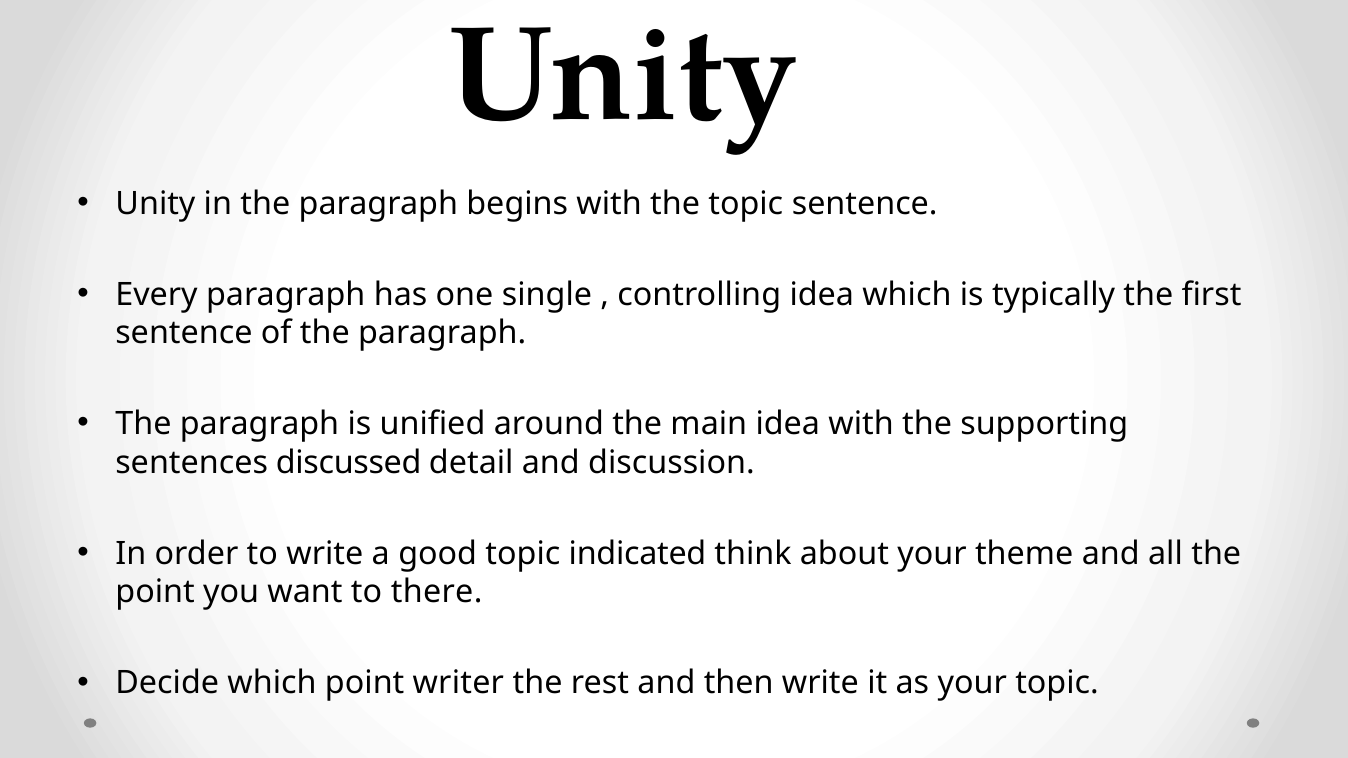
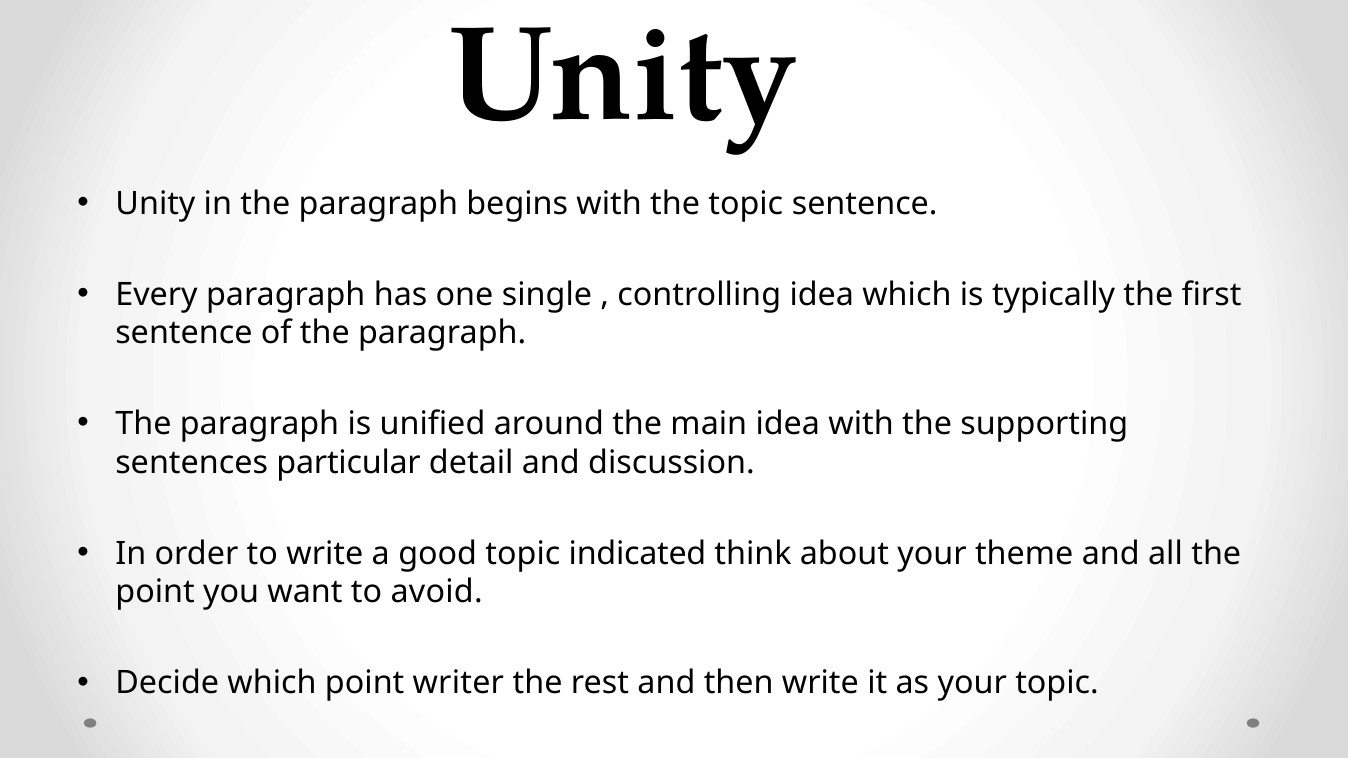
discussed: discussed -> particular (349, 463)
there: there -> avoid (437, 593)
